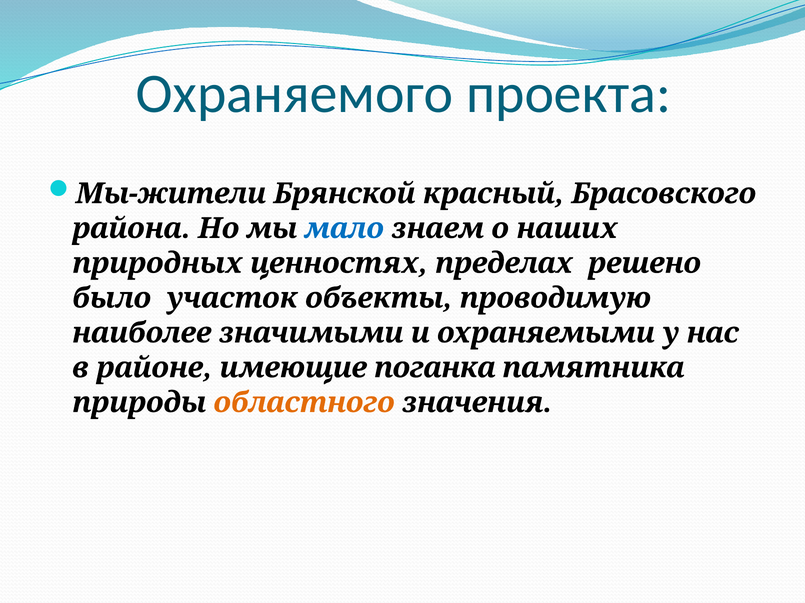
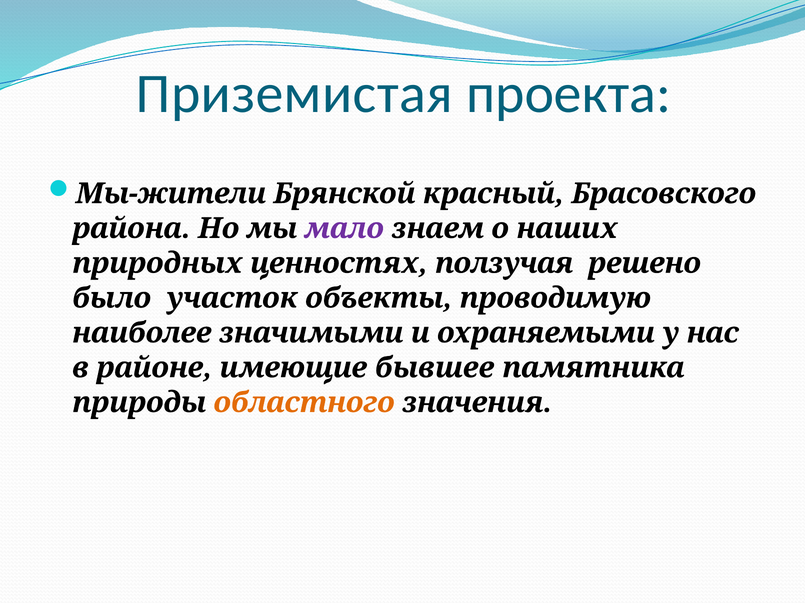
Охраняемого: Охраняемого -> Приземистая (294, 94)
мало colour: blue -> purple (344, 229)
пределах: пределах -> ползучая (504, 264)
поганка: поганка -> бывшее (435, 368)
